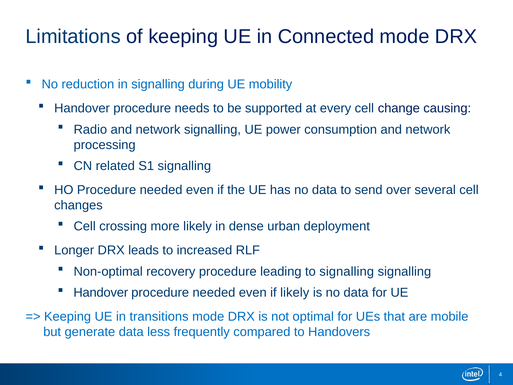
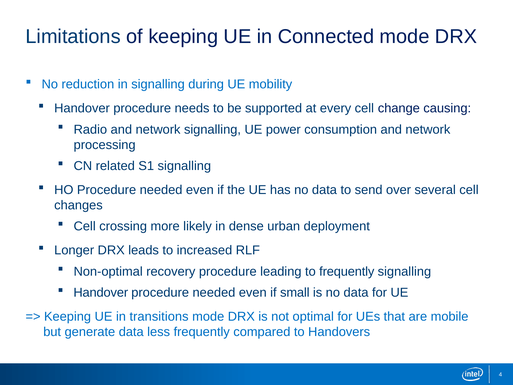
to signalling: signalling -> frequently (347, 271)
if likely: likely -> small (295, 292)
